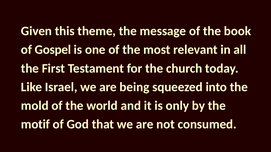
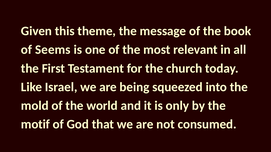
Gospel: Gospel -> Seems (53, 50)
